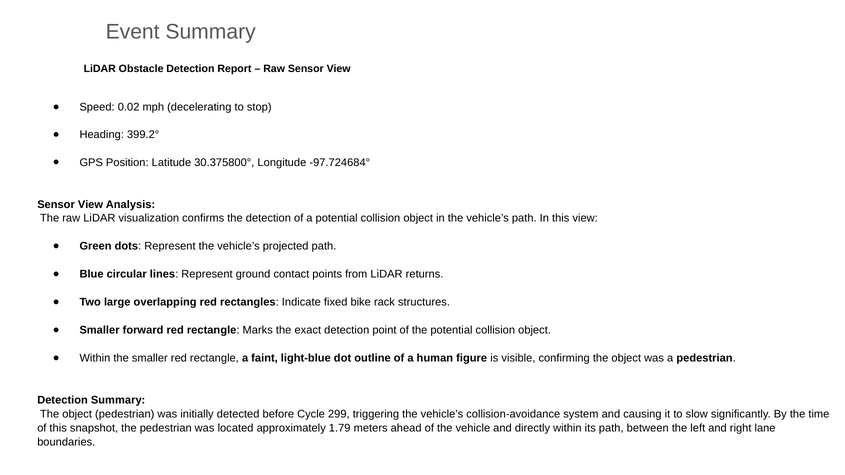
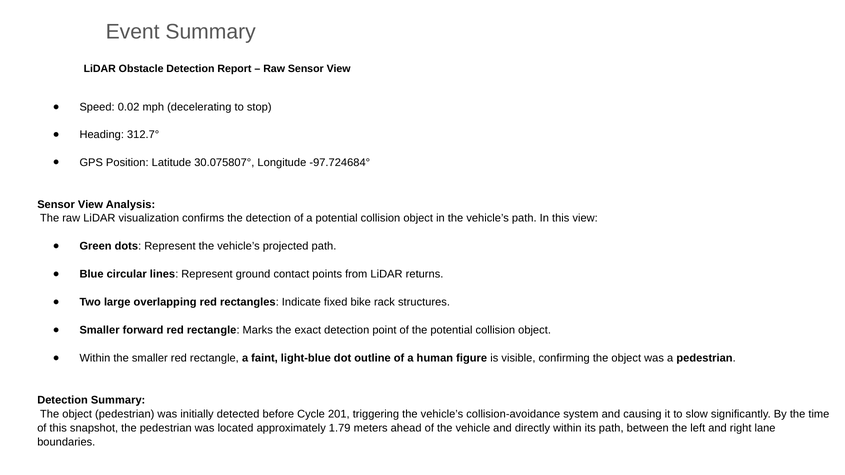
399.2°: 399.2° -> 312.7° (143, 135)
30.375800°: 30.375800° -> 30.075807° (224, 162)
299: 299 -> 201 (339, 414)
